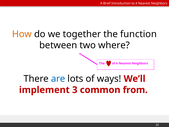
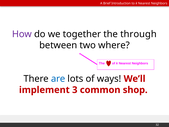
How colour: orange -> purple (22, 34)
function: function -> through (138, 34)
from: from -> shop (135, 90)
